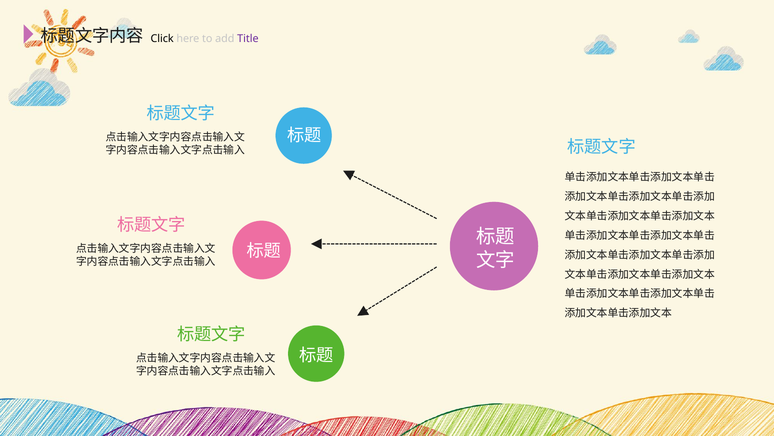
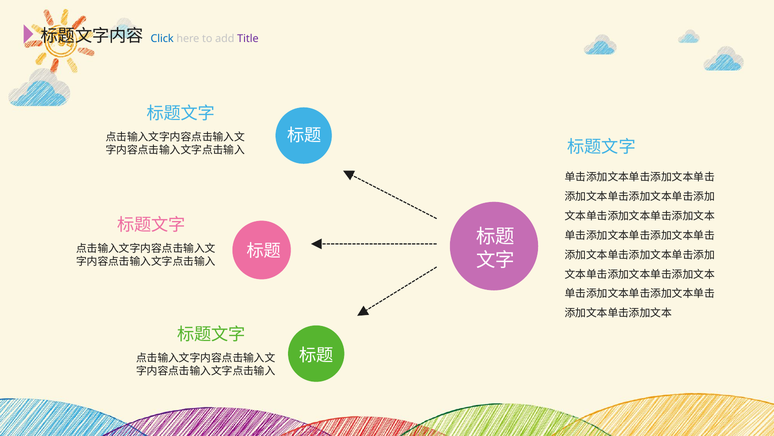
Click colour: black -> blue (162, 39)
